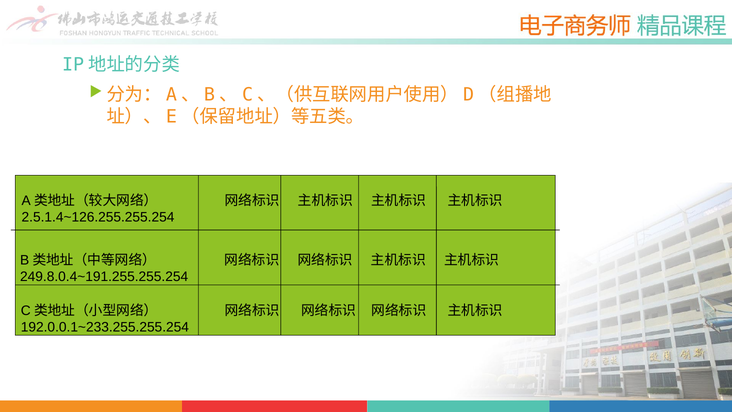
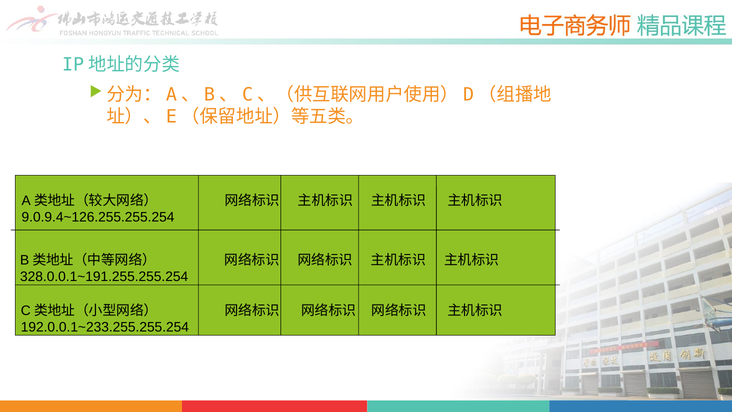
2.5.1.4~126.255.255.254: 2.5.1.4~126.255.255.254 -> 9.0.9.4~126.255.255.254 (98, 217)
249.8.0.4~191.255.255.254: 249.8.0.4~191.255.255.254 -> 328.0.0.1~191.255.255.254 (104, 277)
